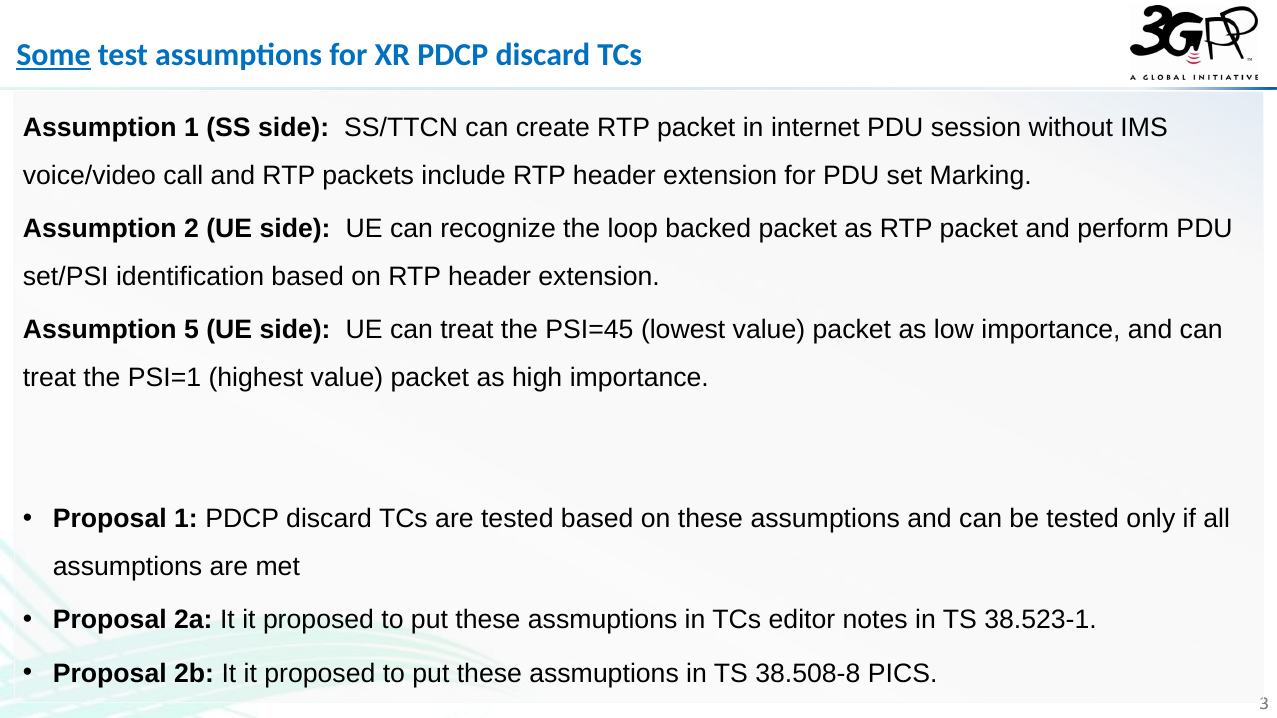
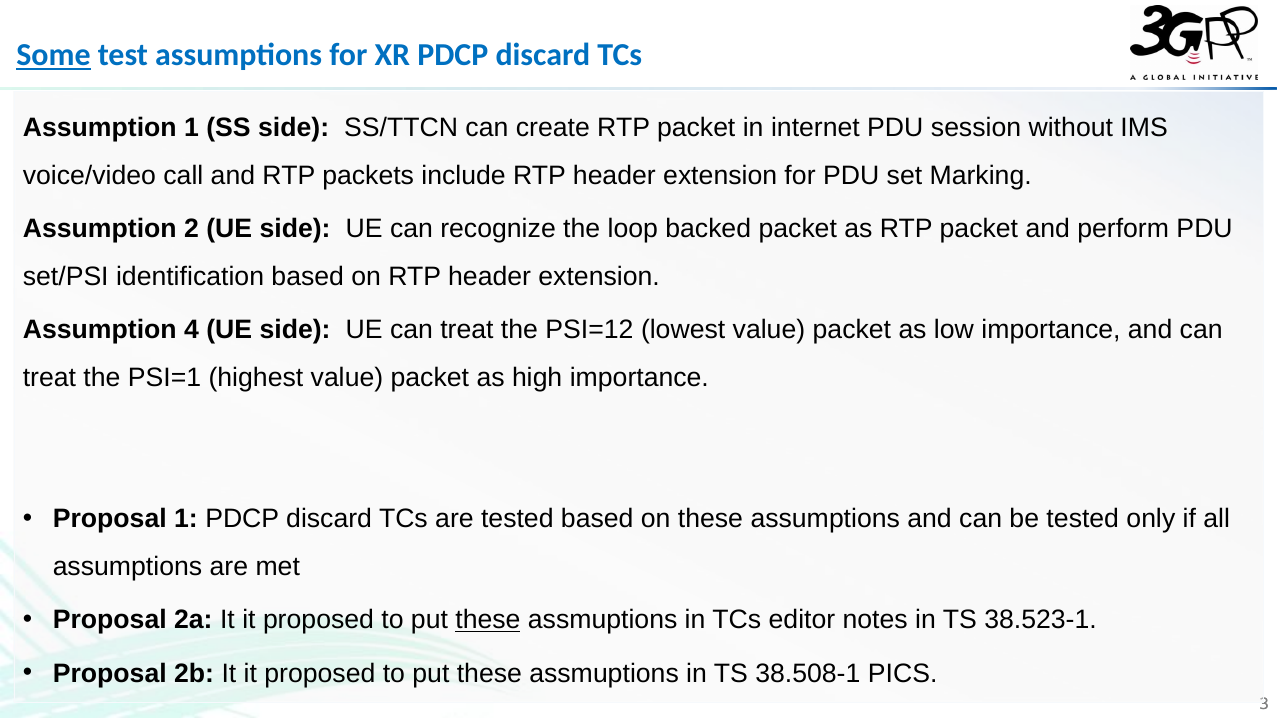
5: 5 -> 4 (192, 330)
PSI=45: PSI=45 -> PSI=12 (589, 330)
these underline: none -> present (488, 620)
38.508-8: 38.508-8 -> 38.508-1 (808, 674)
